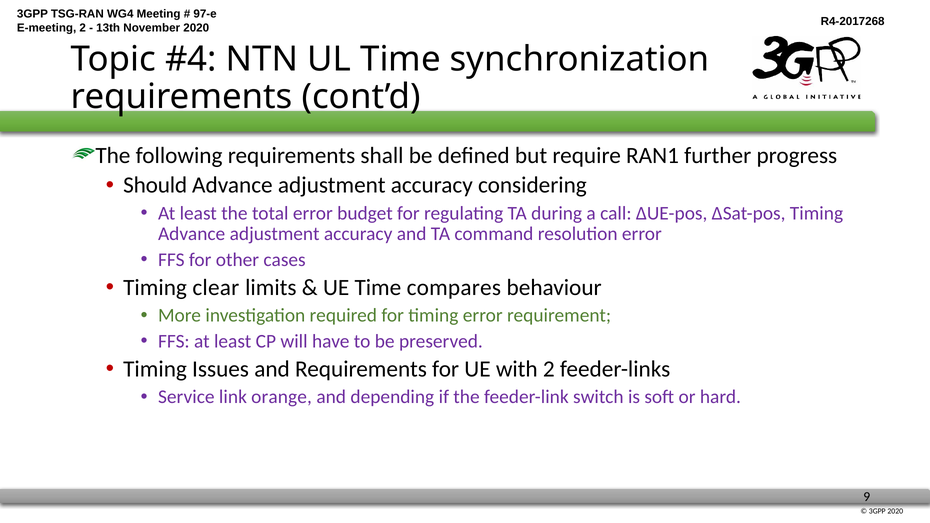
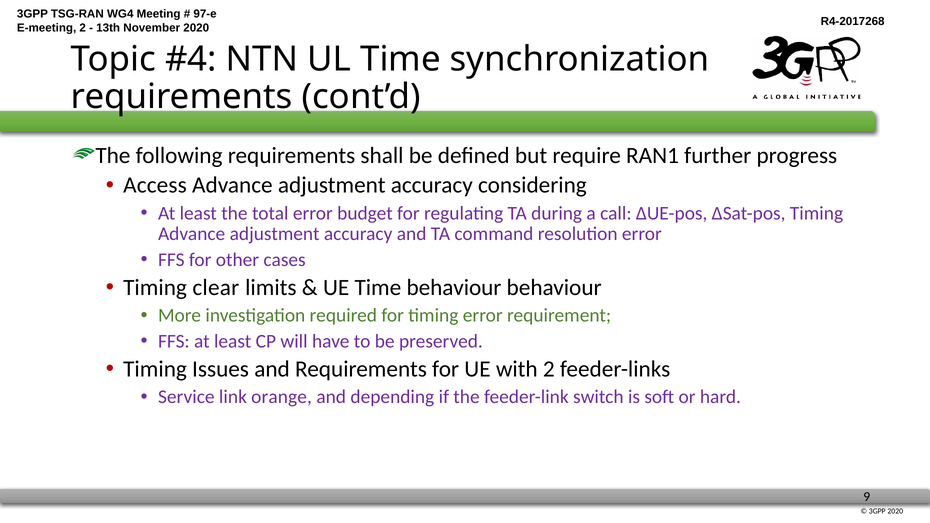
Should: Should -> Access (155, 185)
Time compares: compares -> behaviour (454, 288)
